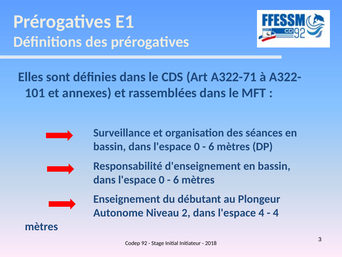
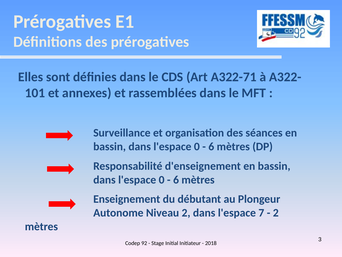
l'espace 4: 4 -> 7 (261, 212)
4: 4 -> 2 (276, 212)
